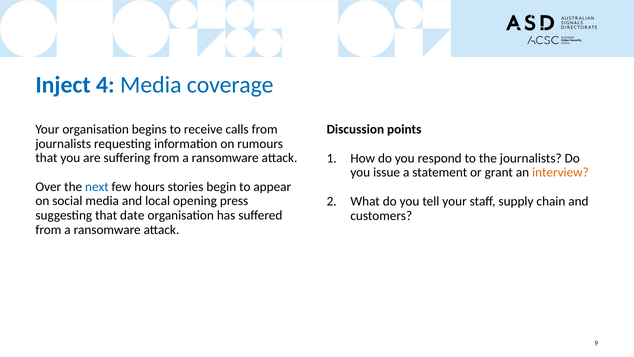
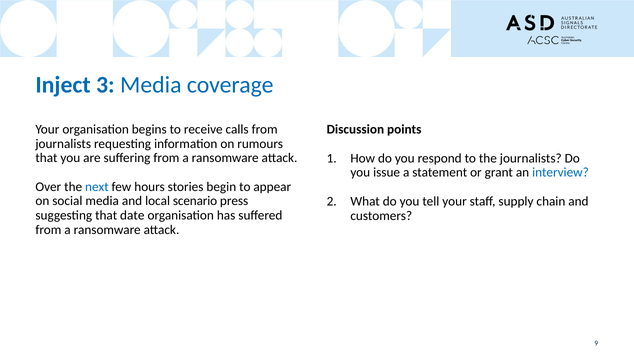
4: 4 -> 3 (105, 85)
interview colour: orange -> blue (560, 172)
opening: opening -> scenario (195, 201)
